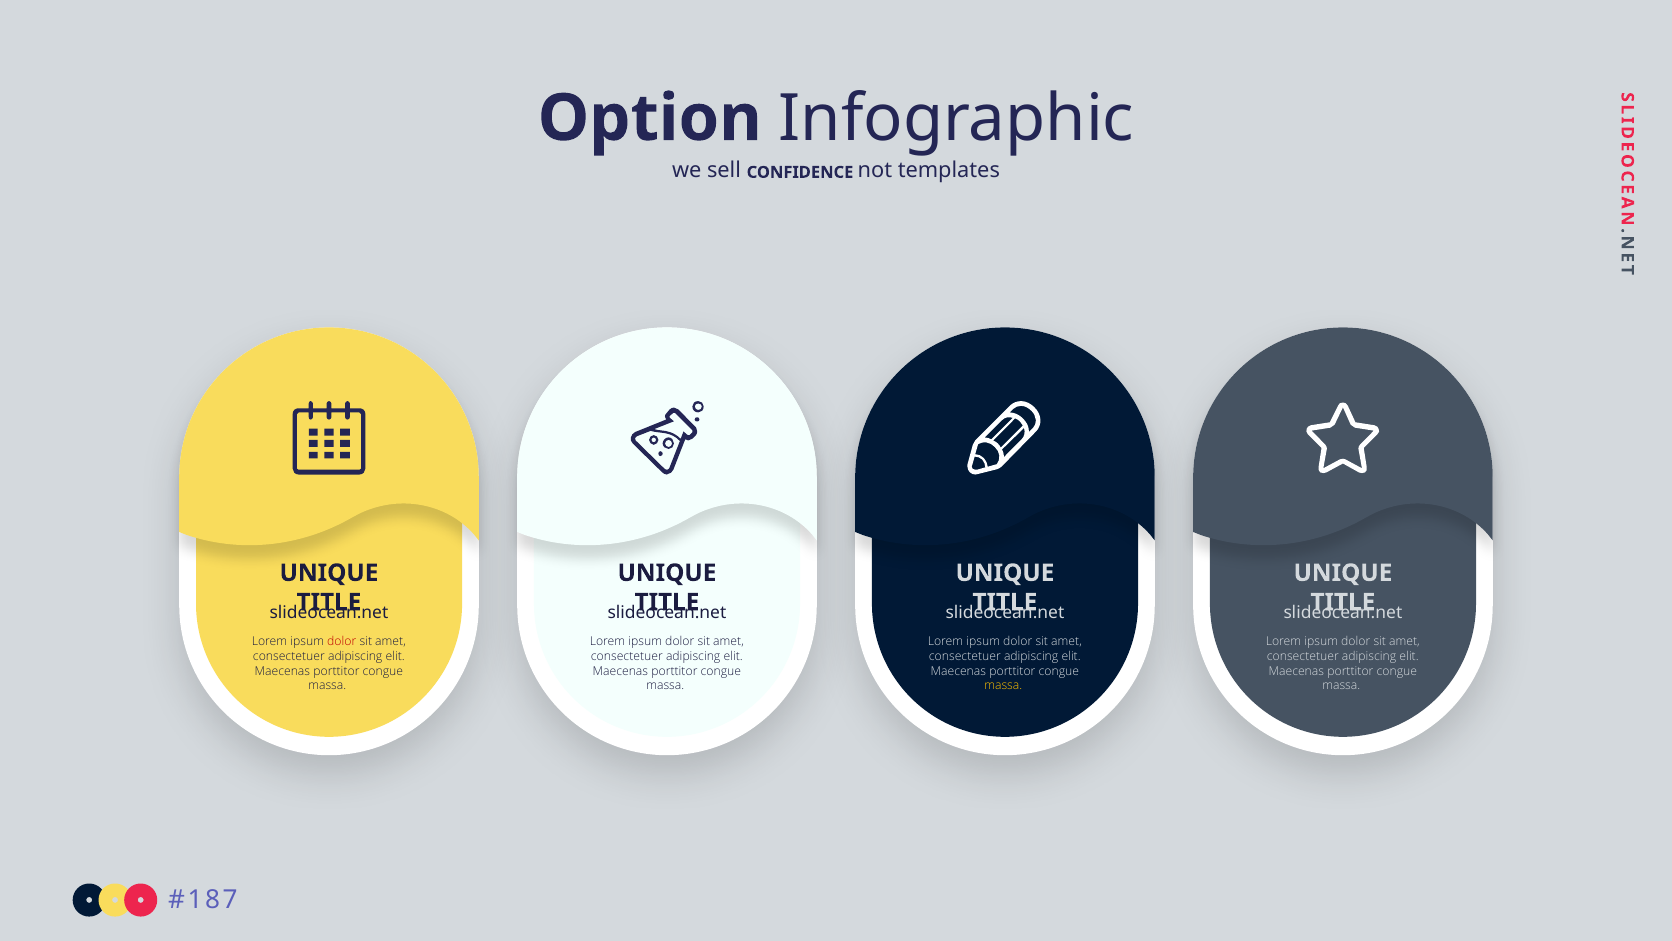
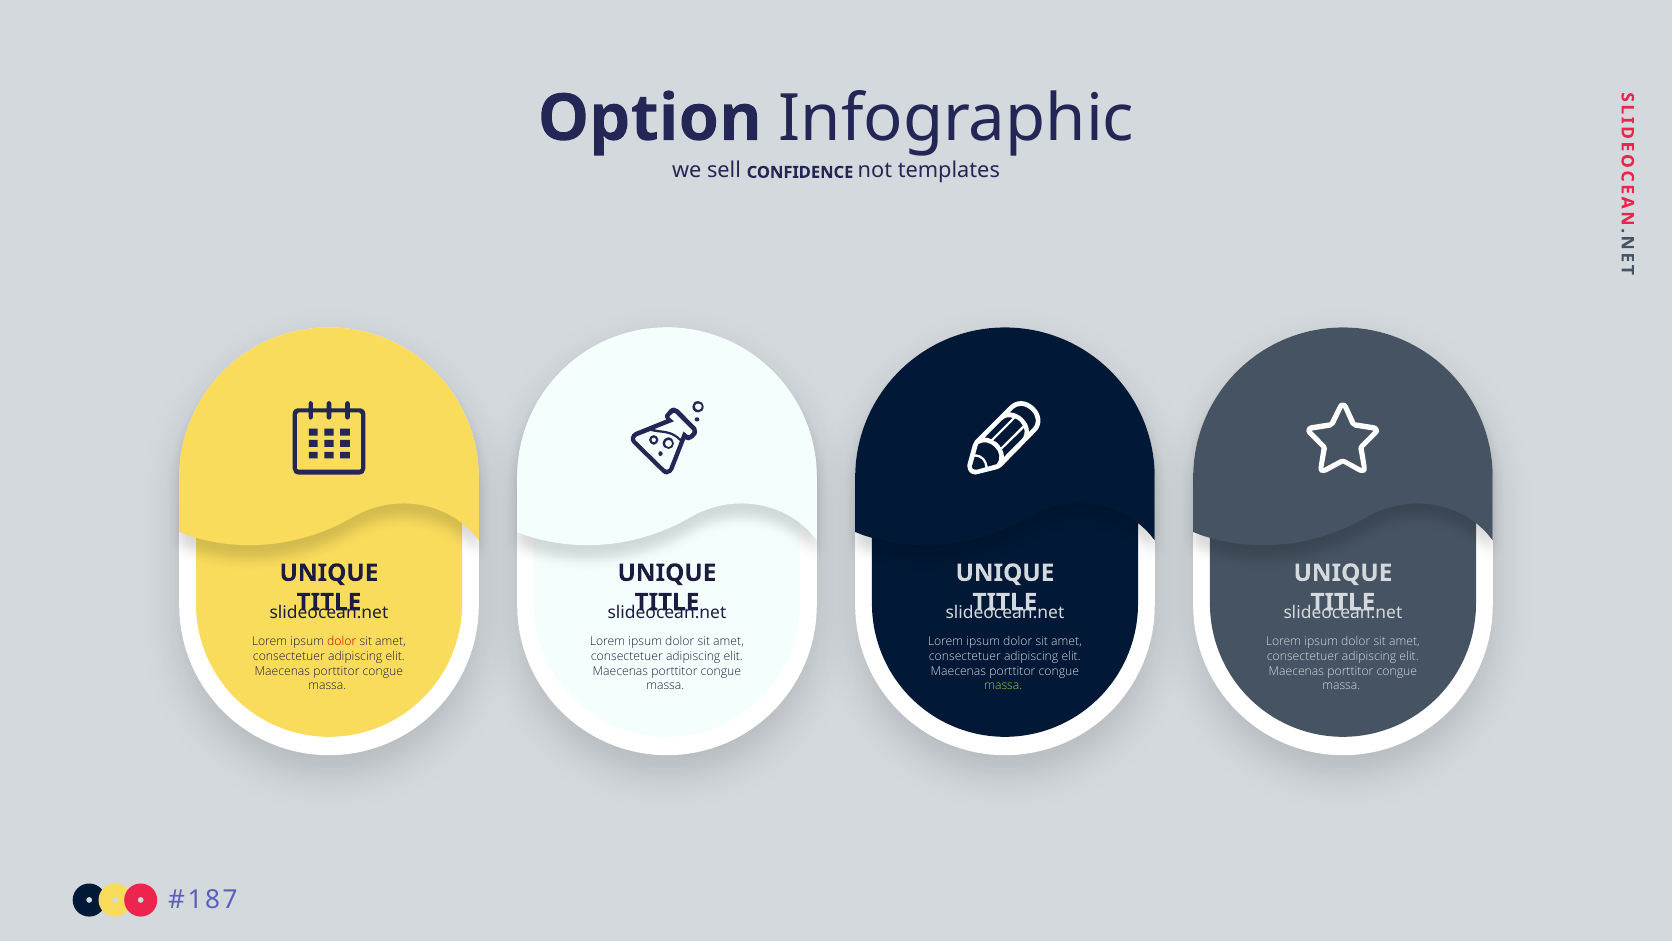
massa colour: yellow -> light green (1003, 685)
